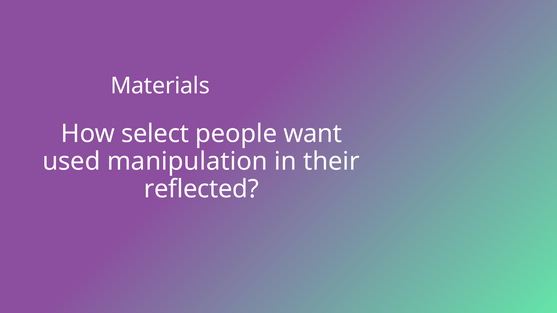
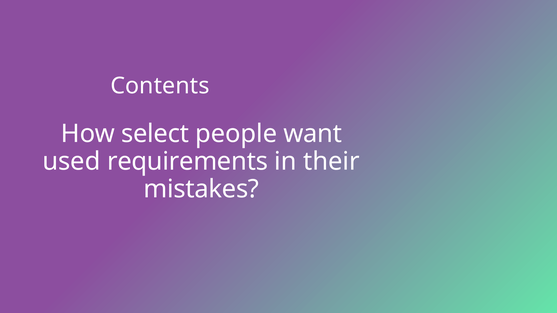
Materials: Materials -> Contents (160, 86)
manipulation: manipulation -> requirements (187, 162)
reflected: reflected -> mistakes (201, 189)
